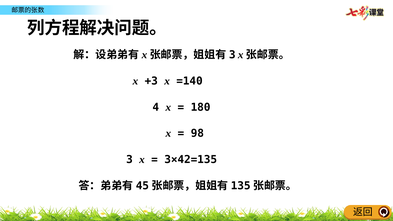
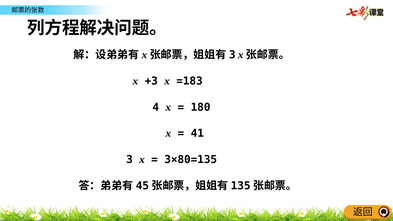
=140: =140 -> =183 (189, 81)
98: 98 -> 41 (197, 133)
3×42=135: 3×42=135 -> 3×80=135 (191, 160)
